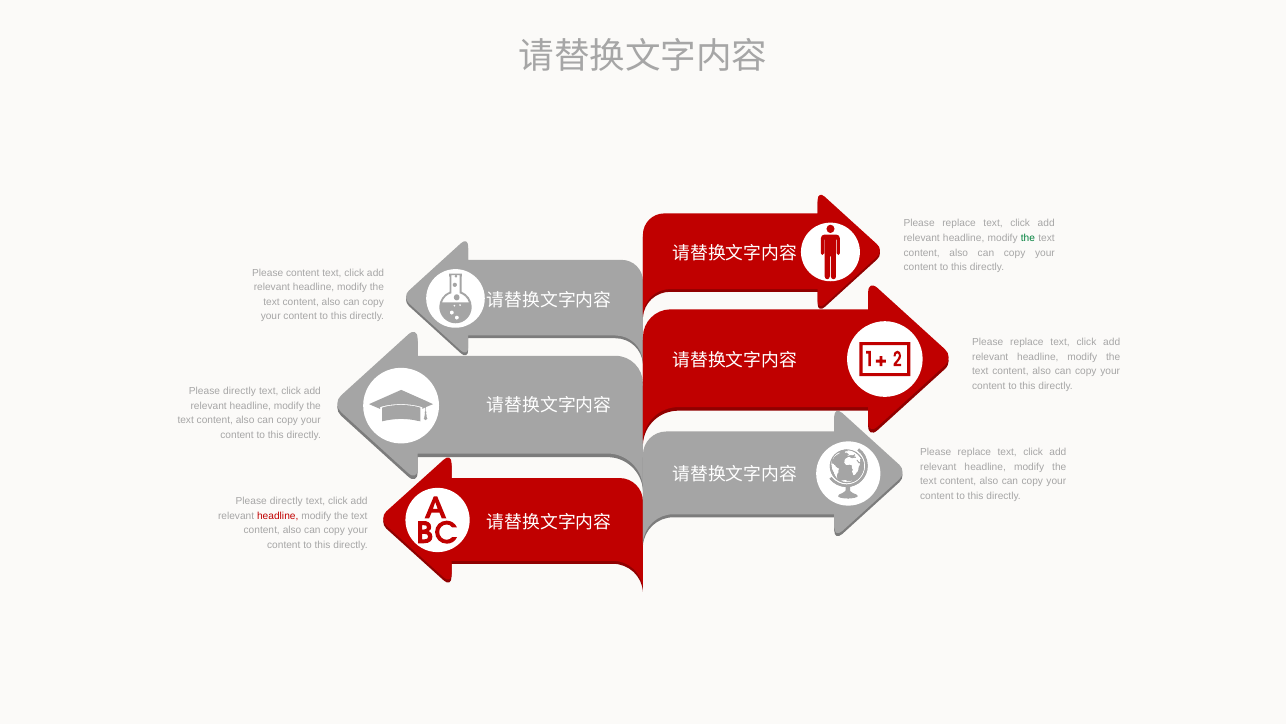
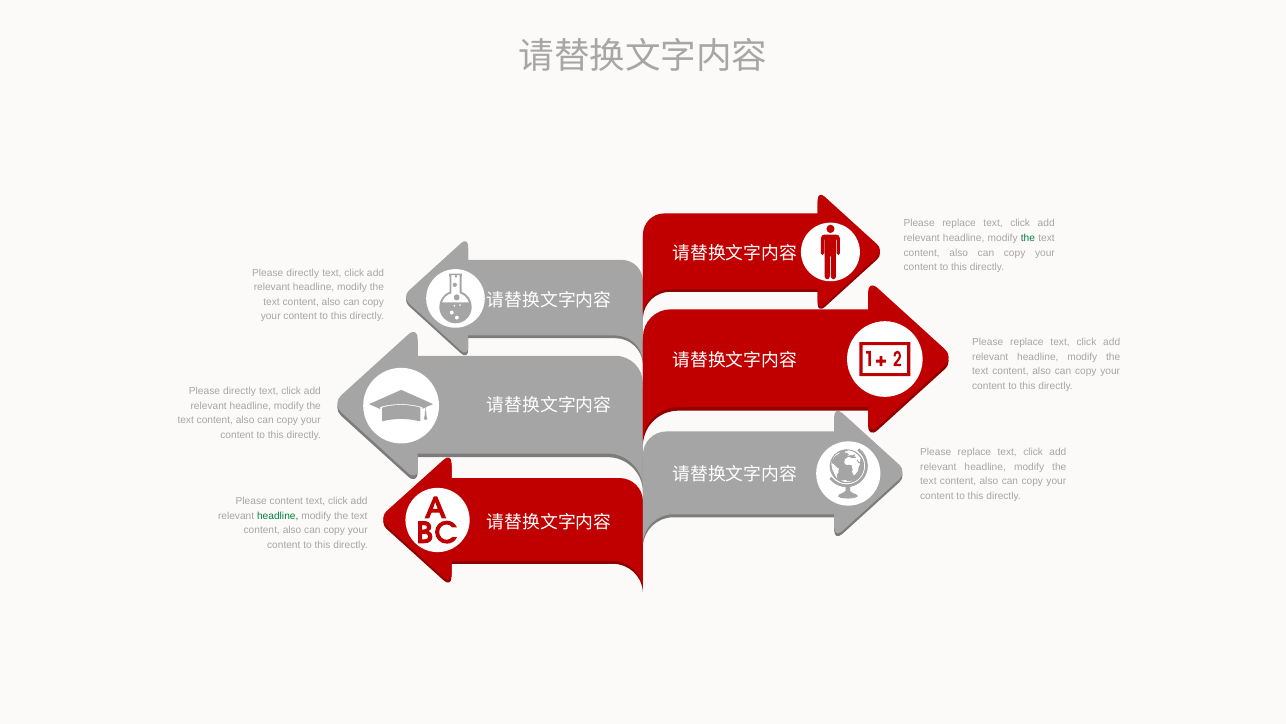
content: content -> directly (303, 273)
directly: directly -> content (286, 501)
headline colour: red -> green (278, 516)
